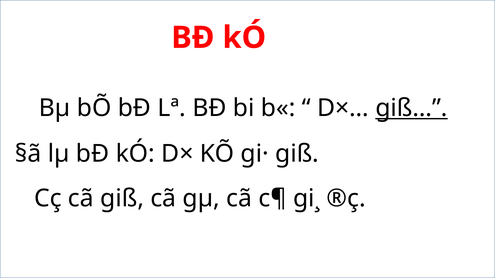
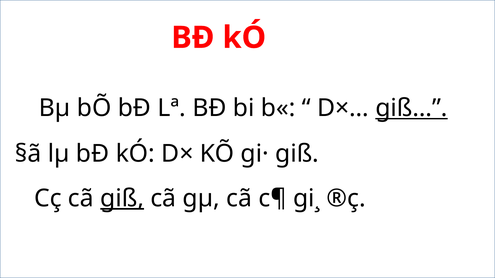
giß underline: none -> present (122, 199)
